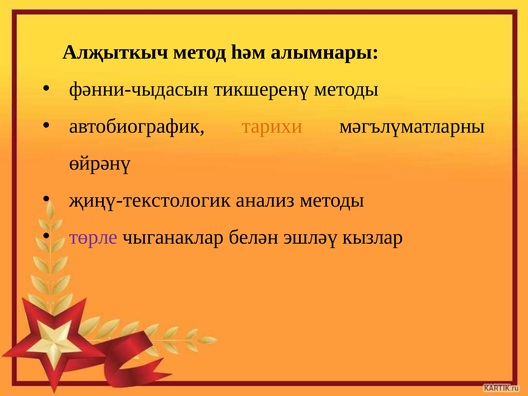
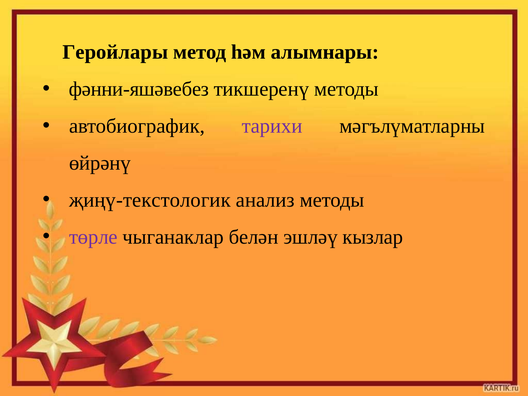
Алҗыткыч: Алҗыткыч -> Геройлары (115, 52)
фәнни-чыдасын: фәнни-чыдасын -> фәнни-яшәвебез (139, 89)
тарихи colour: orange -> purple (272, 126)
